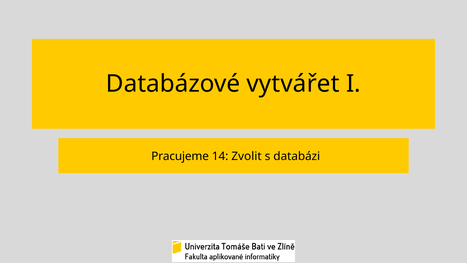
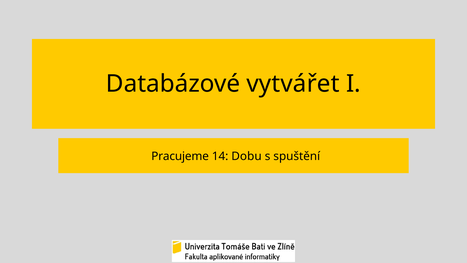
Zvolit: Zvolit -> Dobu (247, 156)
databázi: databázi -> spuštění (297, 156)
